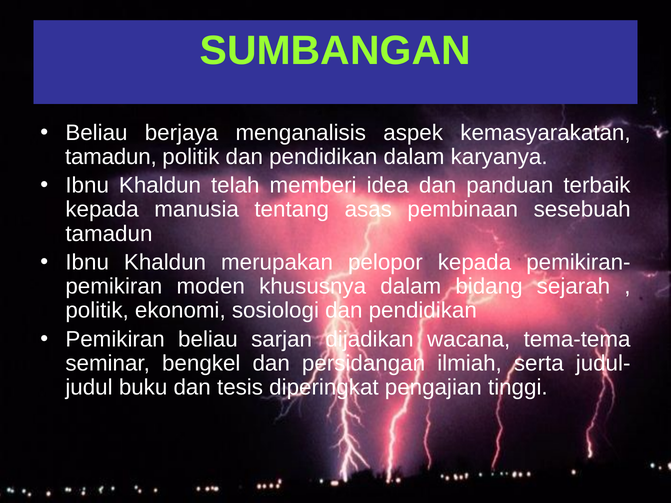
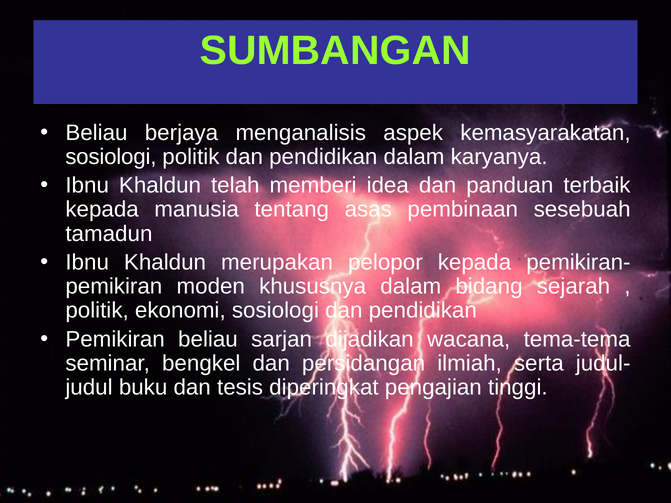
tamadun: tamadun -> sosiologi (111, 157)
